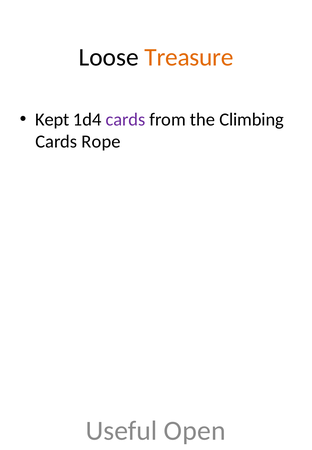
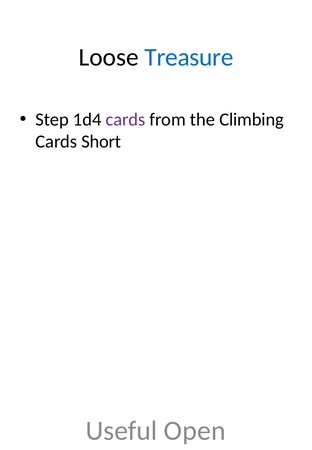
Treasure colour: orange -> blue (189, 57)
Kept: Kept -> Step (52, 120)
Rope: Rope -> Short (101, 142)
